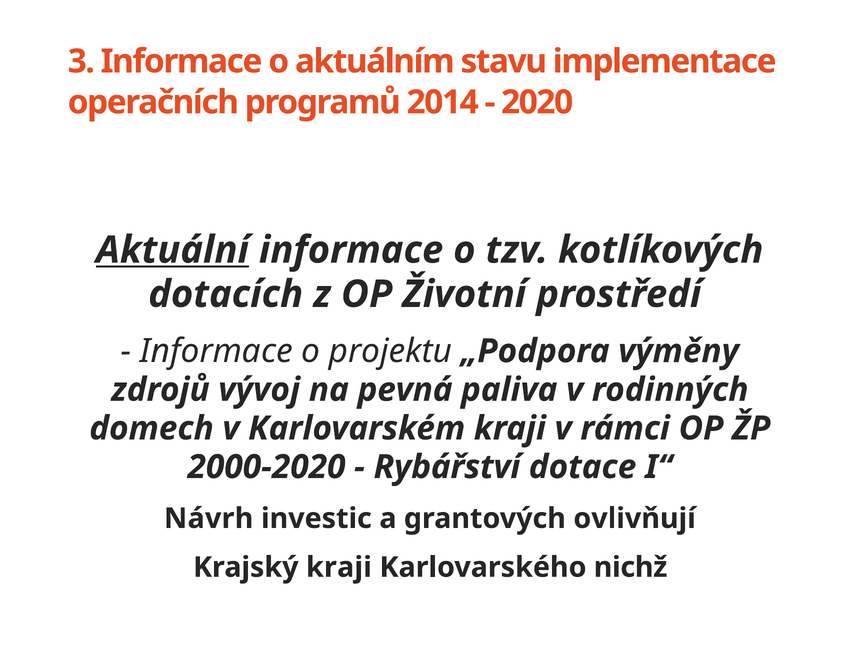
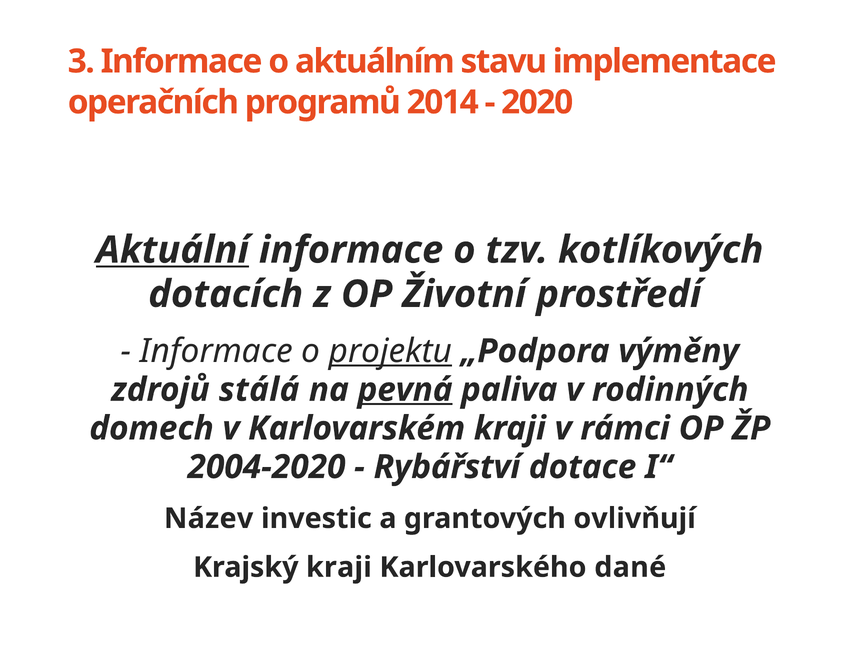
projektu underline: none -> present (390, 351)
vývoj: vývoj -> stálá (259, 390)
pevná underline: none -> present (405, 390)
2000-2020: 2000-2020 -> 2004-2020 (267, 467)
Návrh: Návrh -> Název (209, 518)
nichž: nichž -> dané (630, 567)
